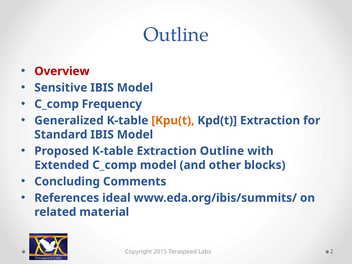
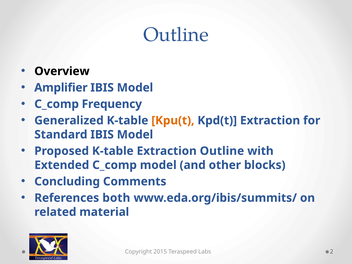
Overview colour: red -> black (62, 71)
Sensitive: Sensitive -> Amplifier (61, 88)
ideal: ideal -> both (116, 198)
